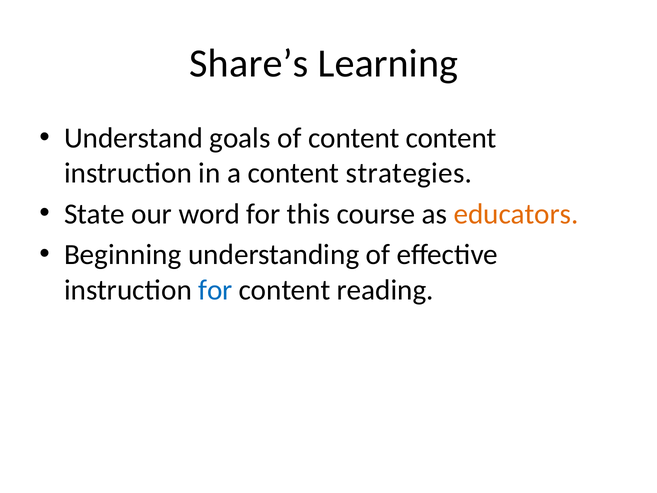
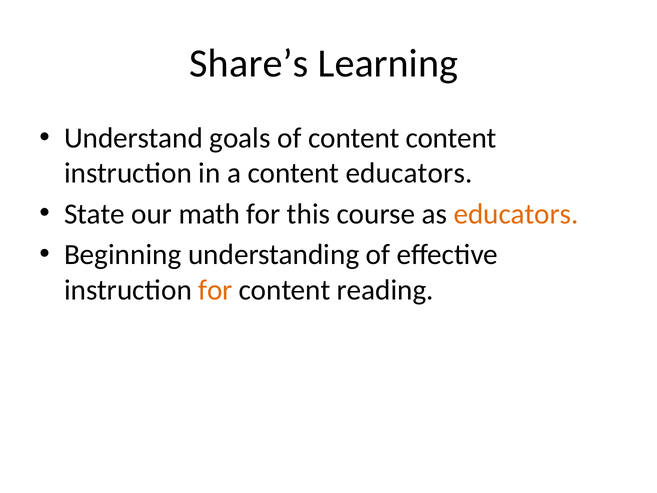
content strategies: strategies -> educators (409, 173)
word: word -> math (209, 214)
for colour: blue -> orange (215, 290)
